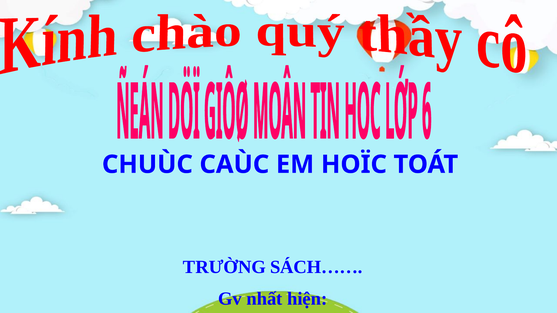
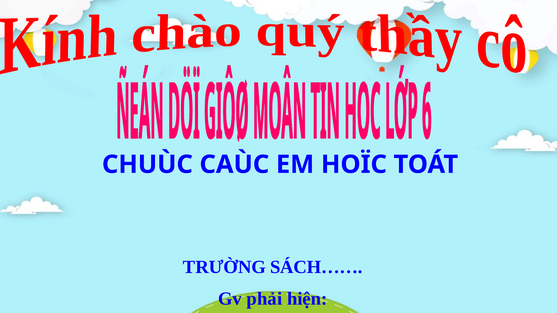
nhất: nhất -> phải (264, 299)
